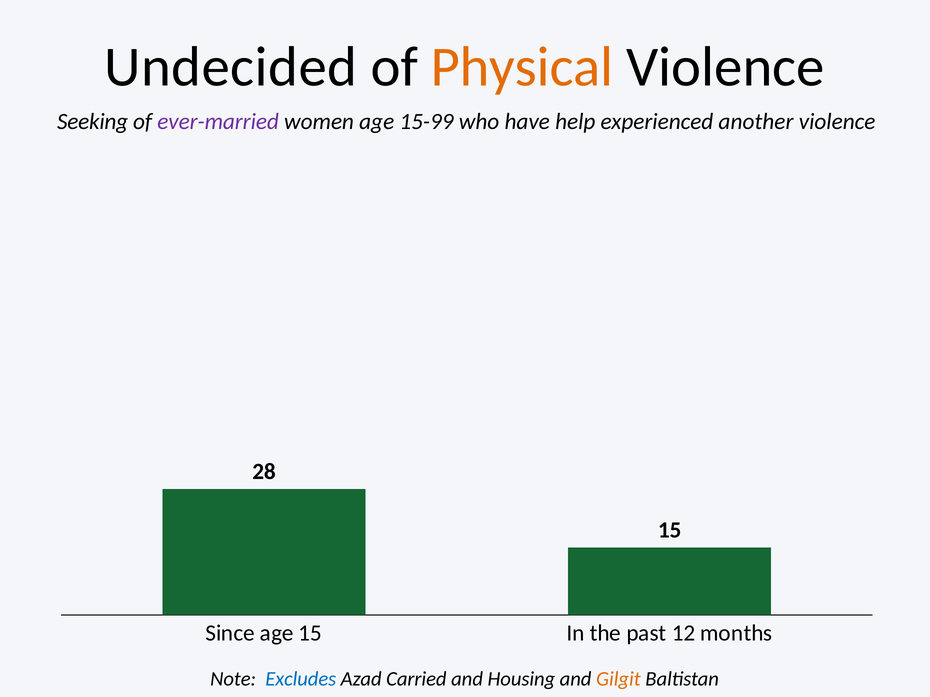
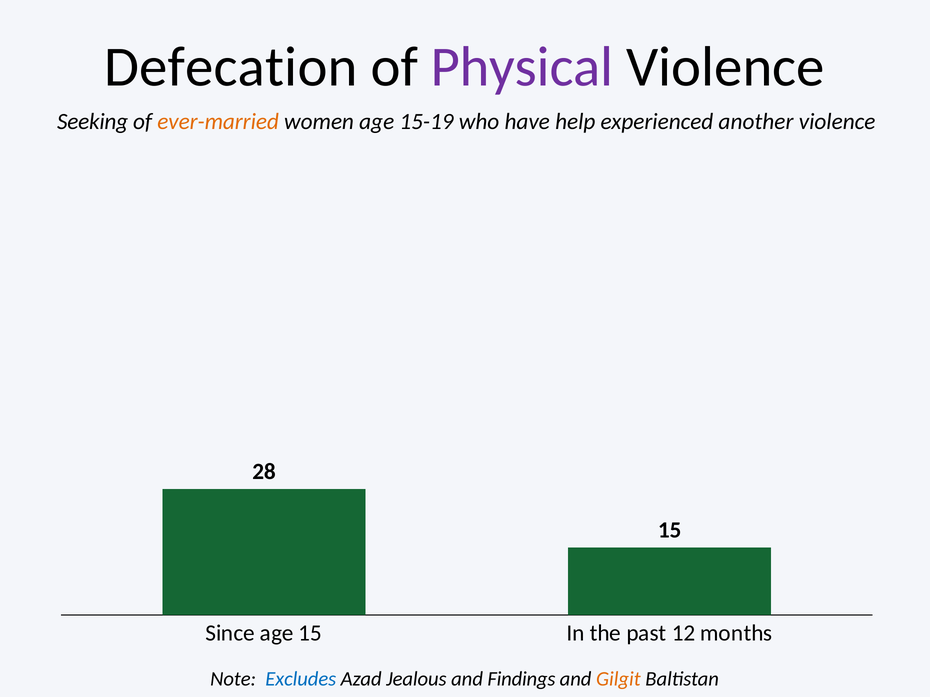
Undecided: Undecided -> Defecation (231, 67)
Physical colour: orange -> purple (522, 67)
ever-married colour: purple -> orange (218, 122)
15-99: 15-99 -> 15-19 (427, 122)
Carried: Carried -> Jealous (416, 679)
Housing: Housing -> Findings (521, 679)
